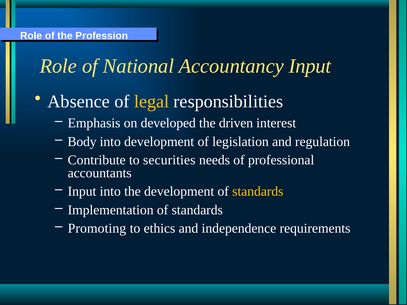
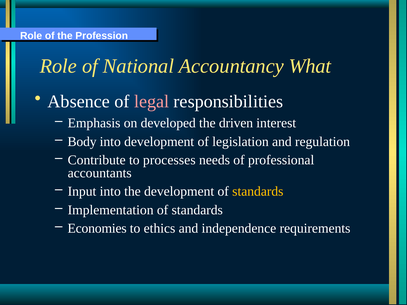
Accountancy Input: Input -> What (310, 66)
legal colour: yellow -> pink (152, 102)
securities: securities -> processes (169, 160)
Promoting: Promoting -> Economies (97, 229)
